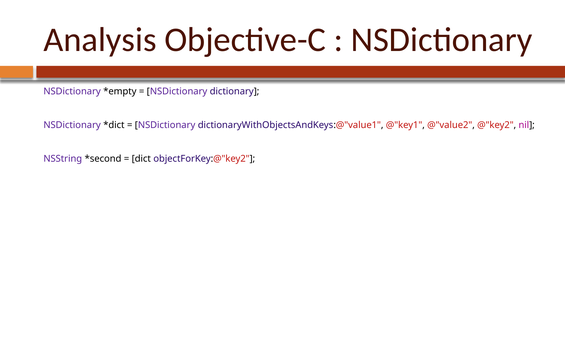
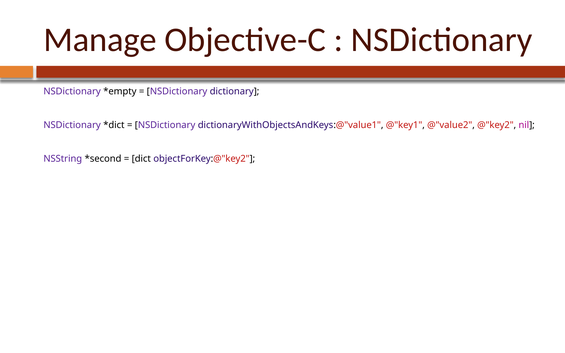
Analysis: Analysis -> Manage (100, 40)
